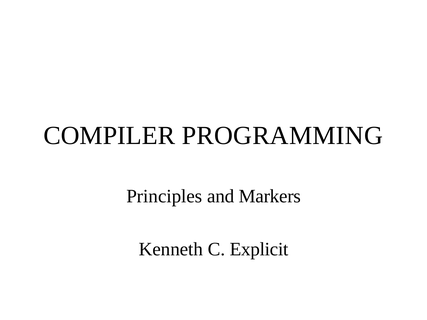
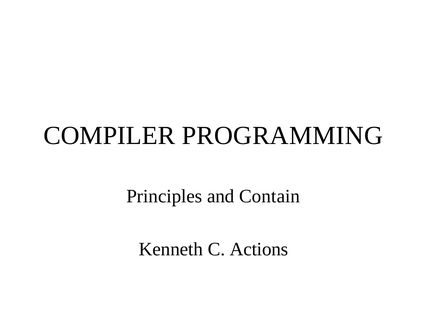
Markers: Markers -> Contain (270, 196)
Explicit: Explicit -> Actions (259, 249)
